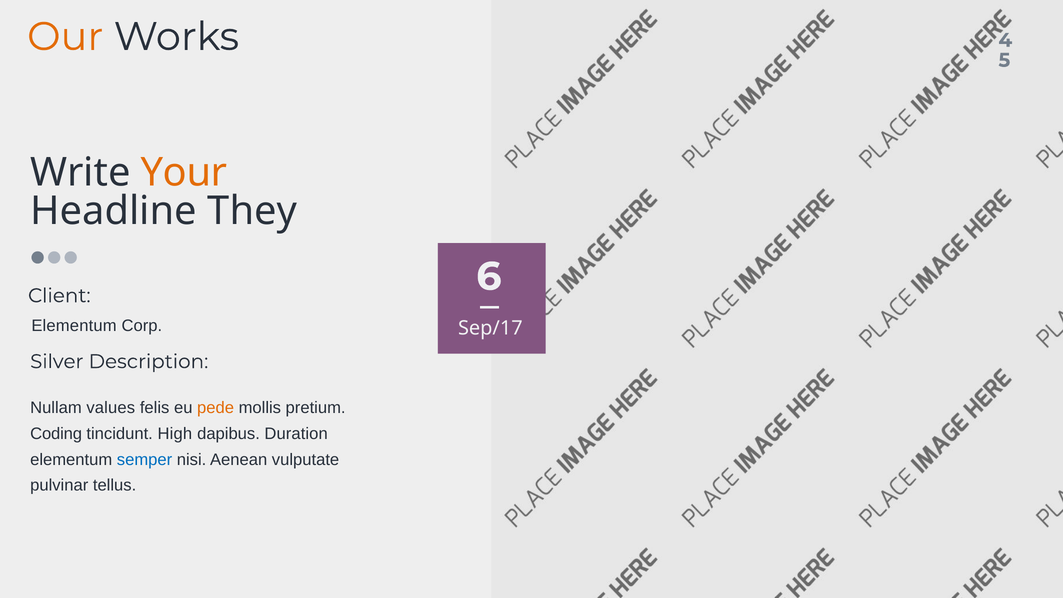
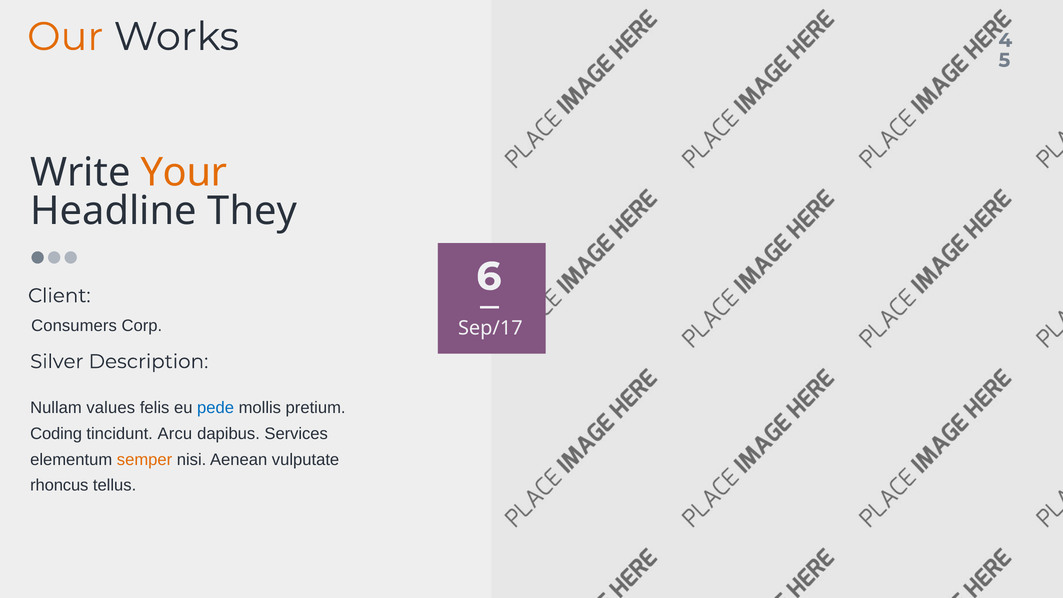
Elementum: Elementum -> Consumers (74, 326)
pede colour: orange -> blue (216, 408)
High: High -> Arcu (175, 434)
Duration: Duration -> Services (296, 434)
semper colour: blue -> orange (145, 460)
pulvinar: pulvinar -> rhoncus (59, 485)
